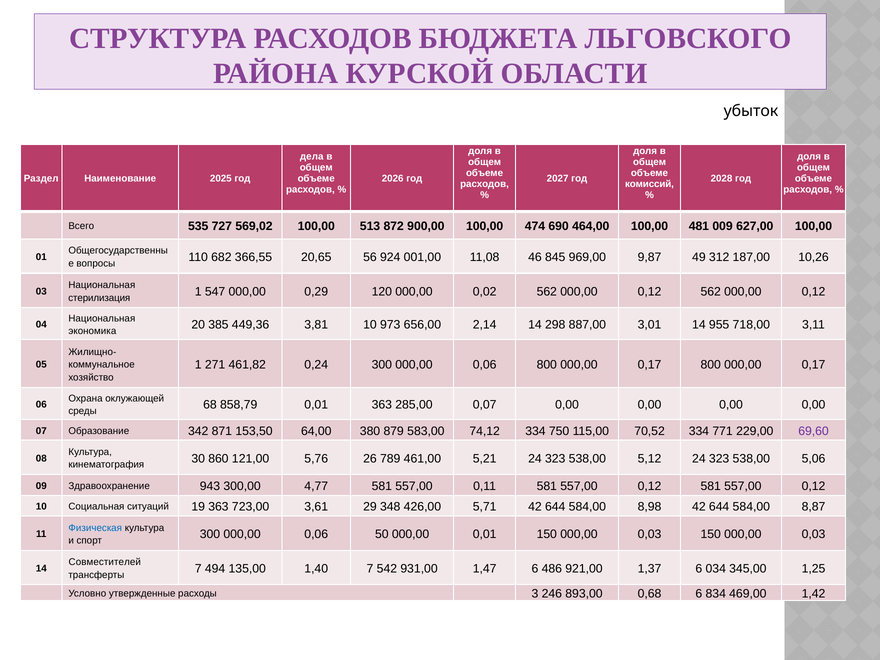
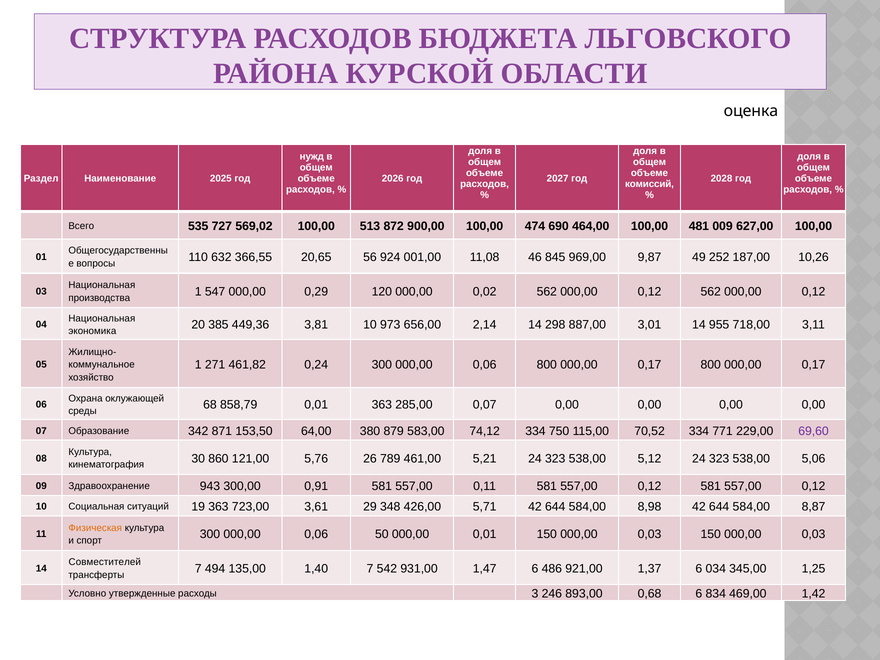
убыток: убыток -> оценка (751, 111)
дела: дела -> нужд (312, 156)
682: 682 -> 632 (221, 257)
312: 312 -> 252 (719, 257)
стерилизация: стерилизация -> производства (99, 298)
4,77: 4,77 -> 0,91 (316, 486)
Физическая colour: blue -> orange (95, 528)
